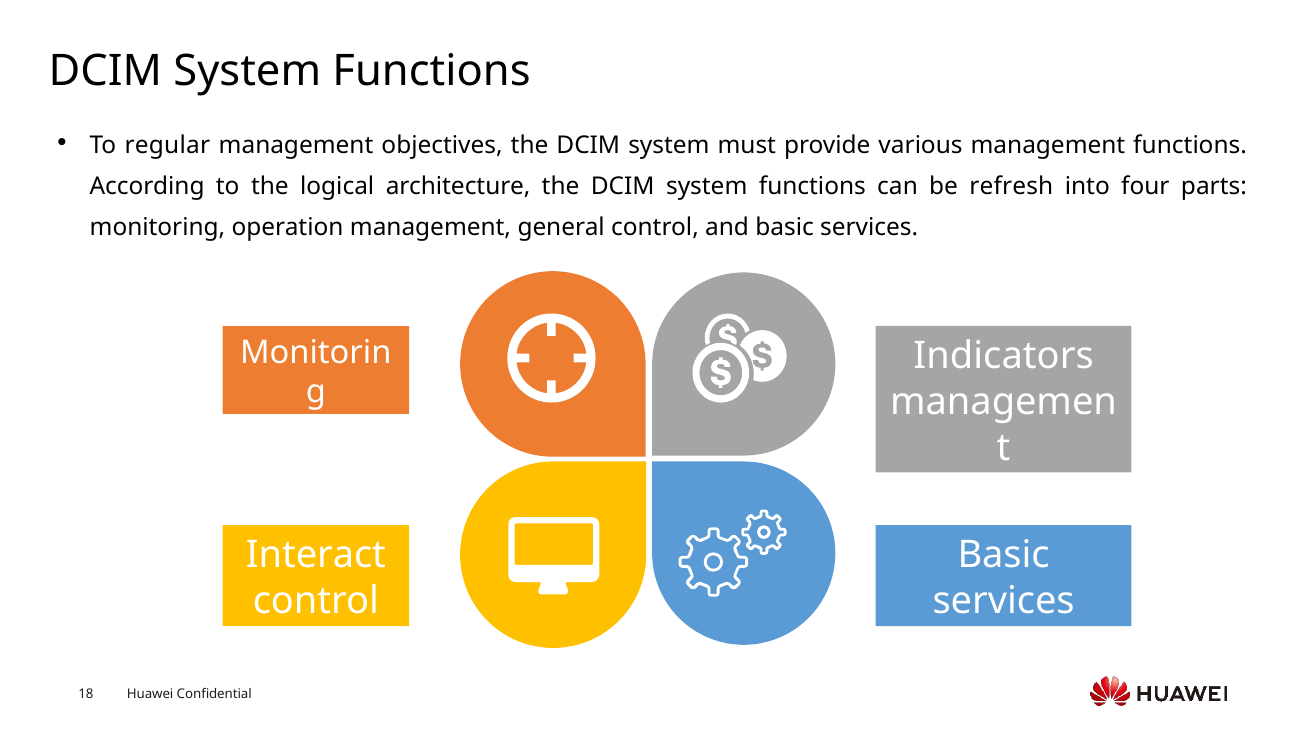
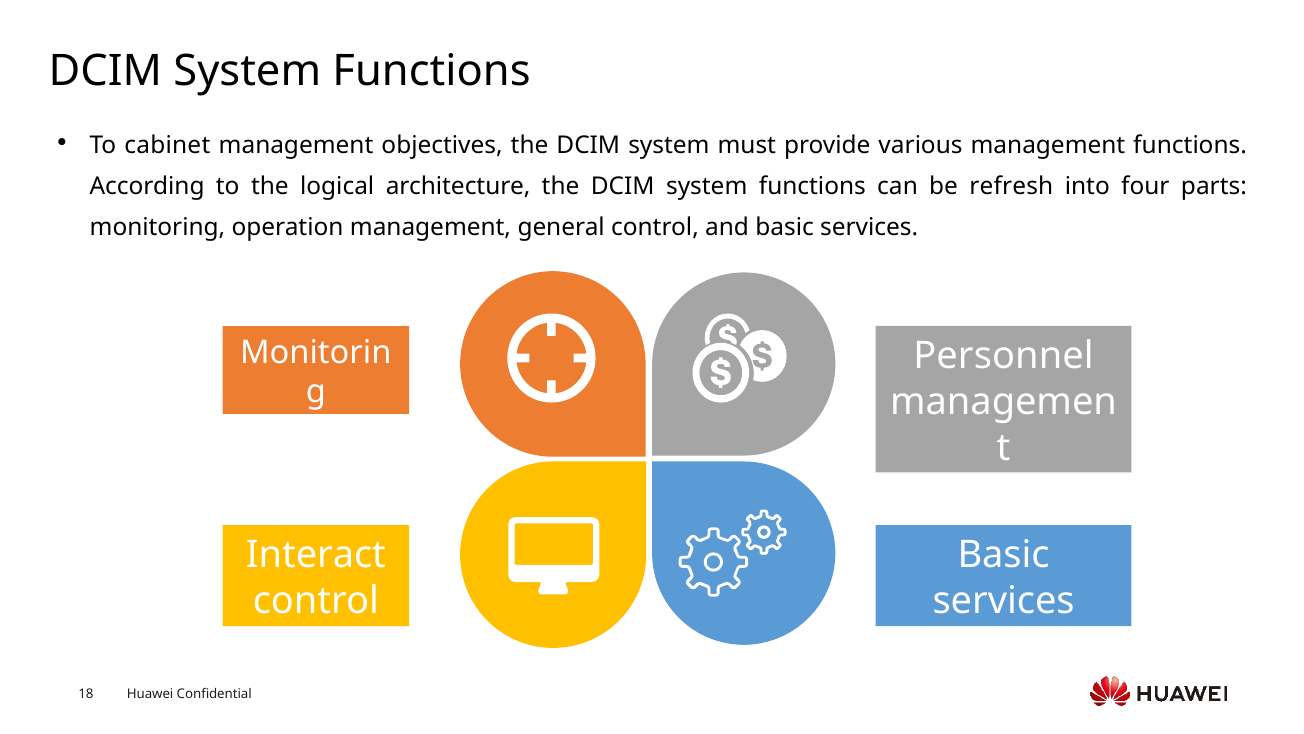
regular: regular -> cabinet (167, 145)
Indicators: Indicators -> Personnel (1004, 356)
